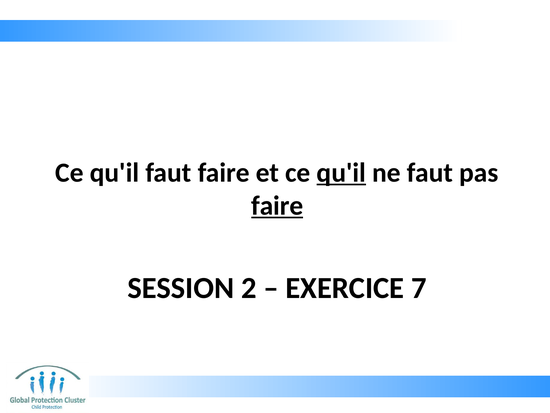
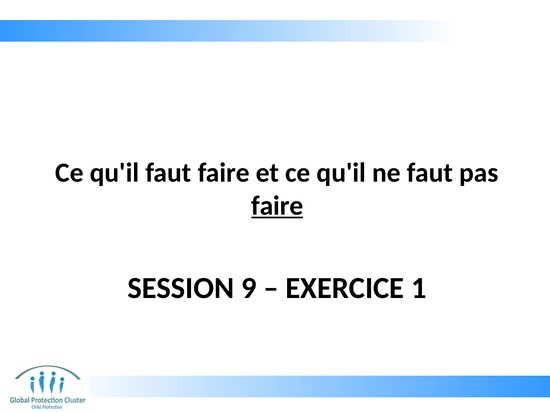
qu'il underline: present -> none (341, 173)
2: 2 -> 9 (249, 288)
7: 7 -> 1 (419, 288)
